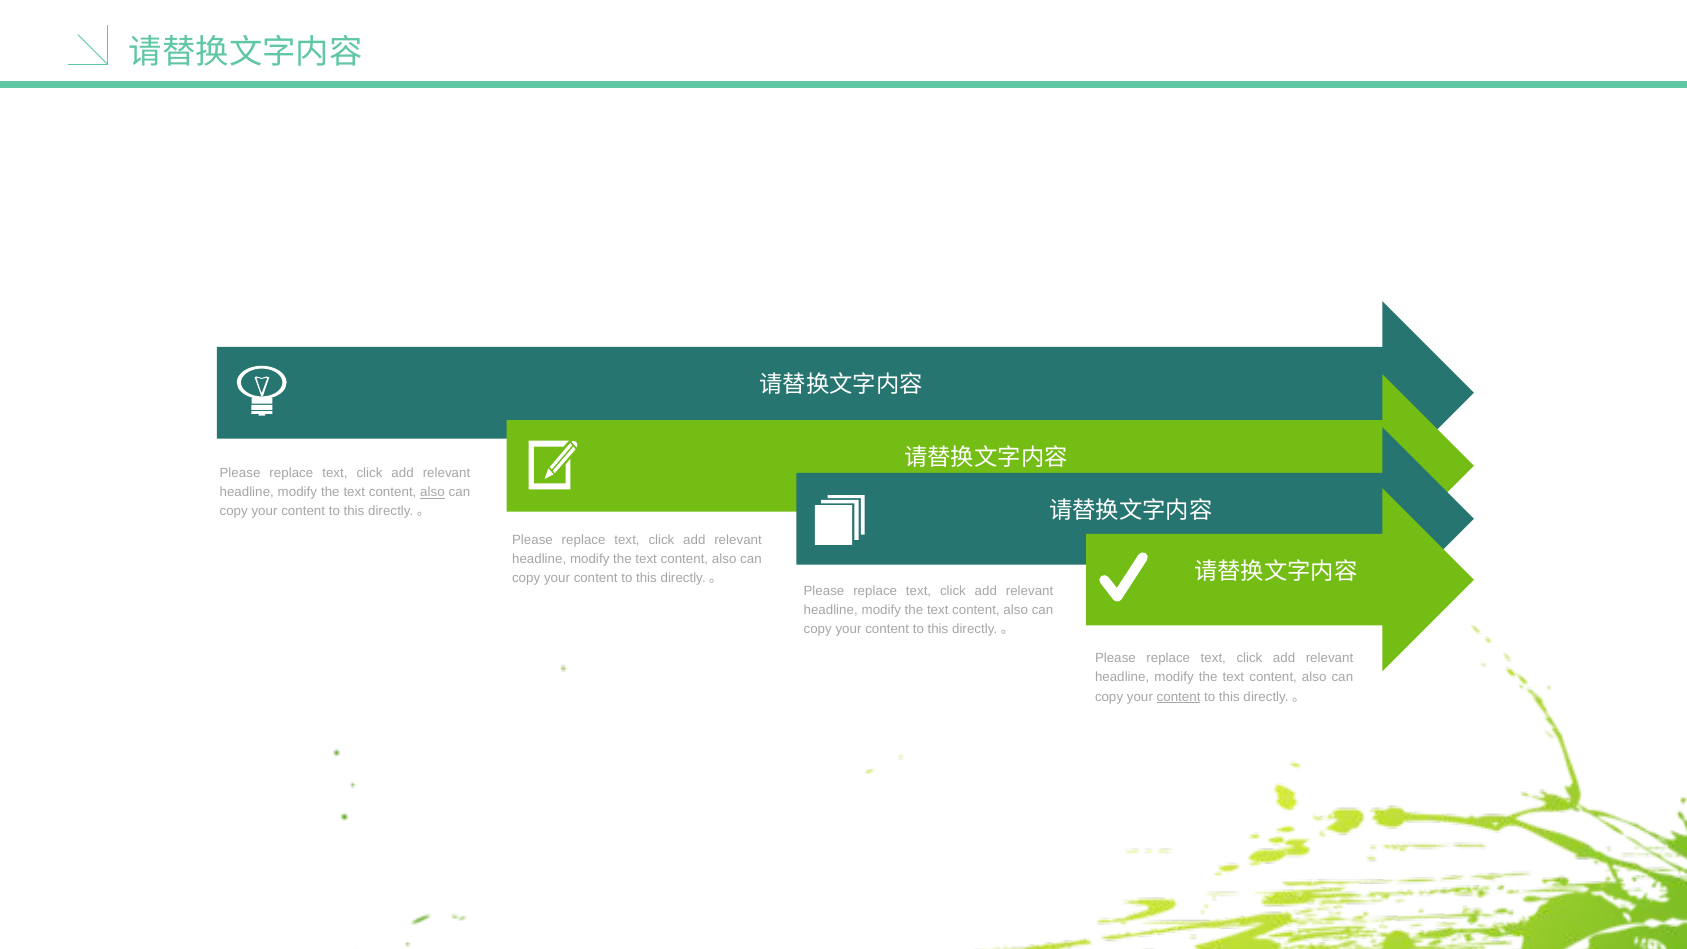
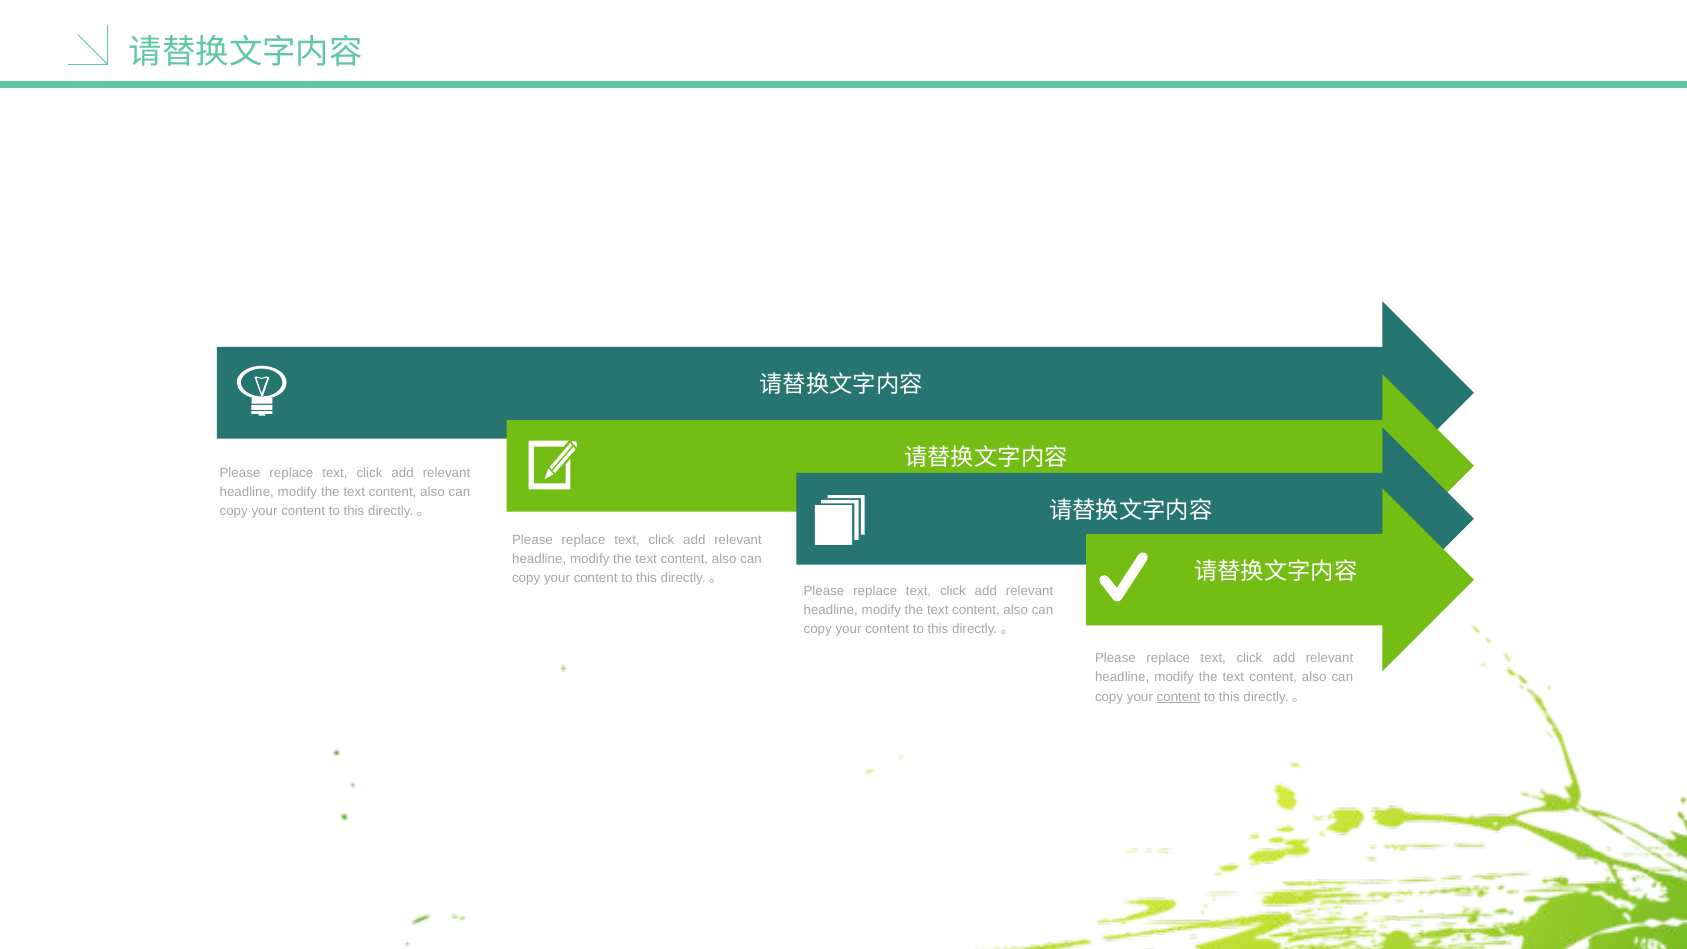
also underline: present -> none (432, 492)
